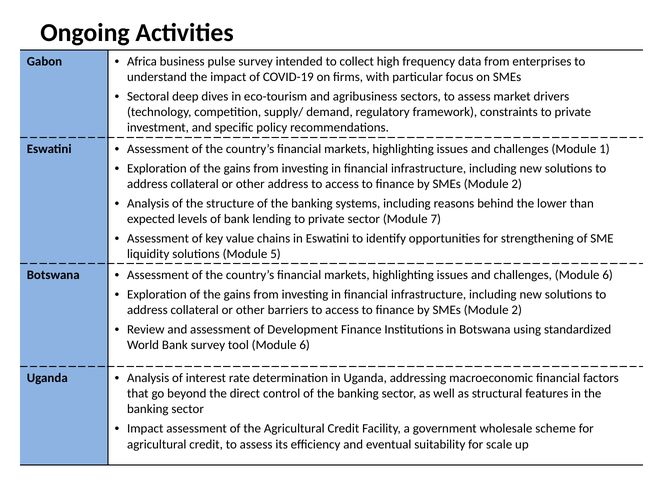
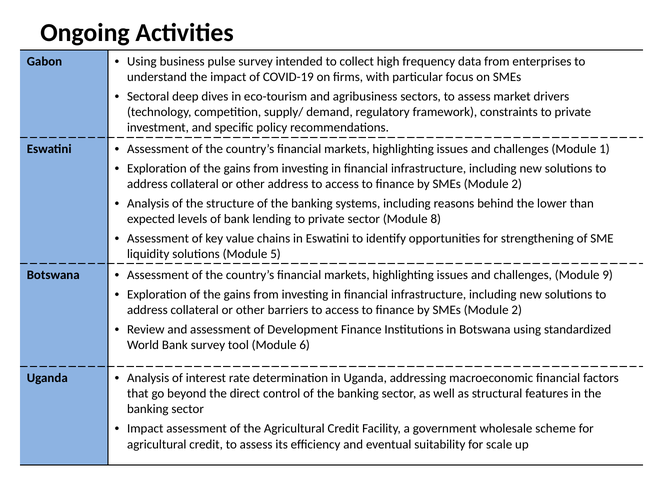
Africa: Africa -> Using (142, 61)
7: 7 -> 8 (436, 219)
challenges Module 6: 6 -> 9 (608, 275)
